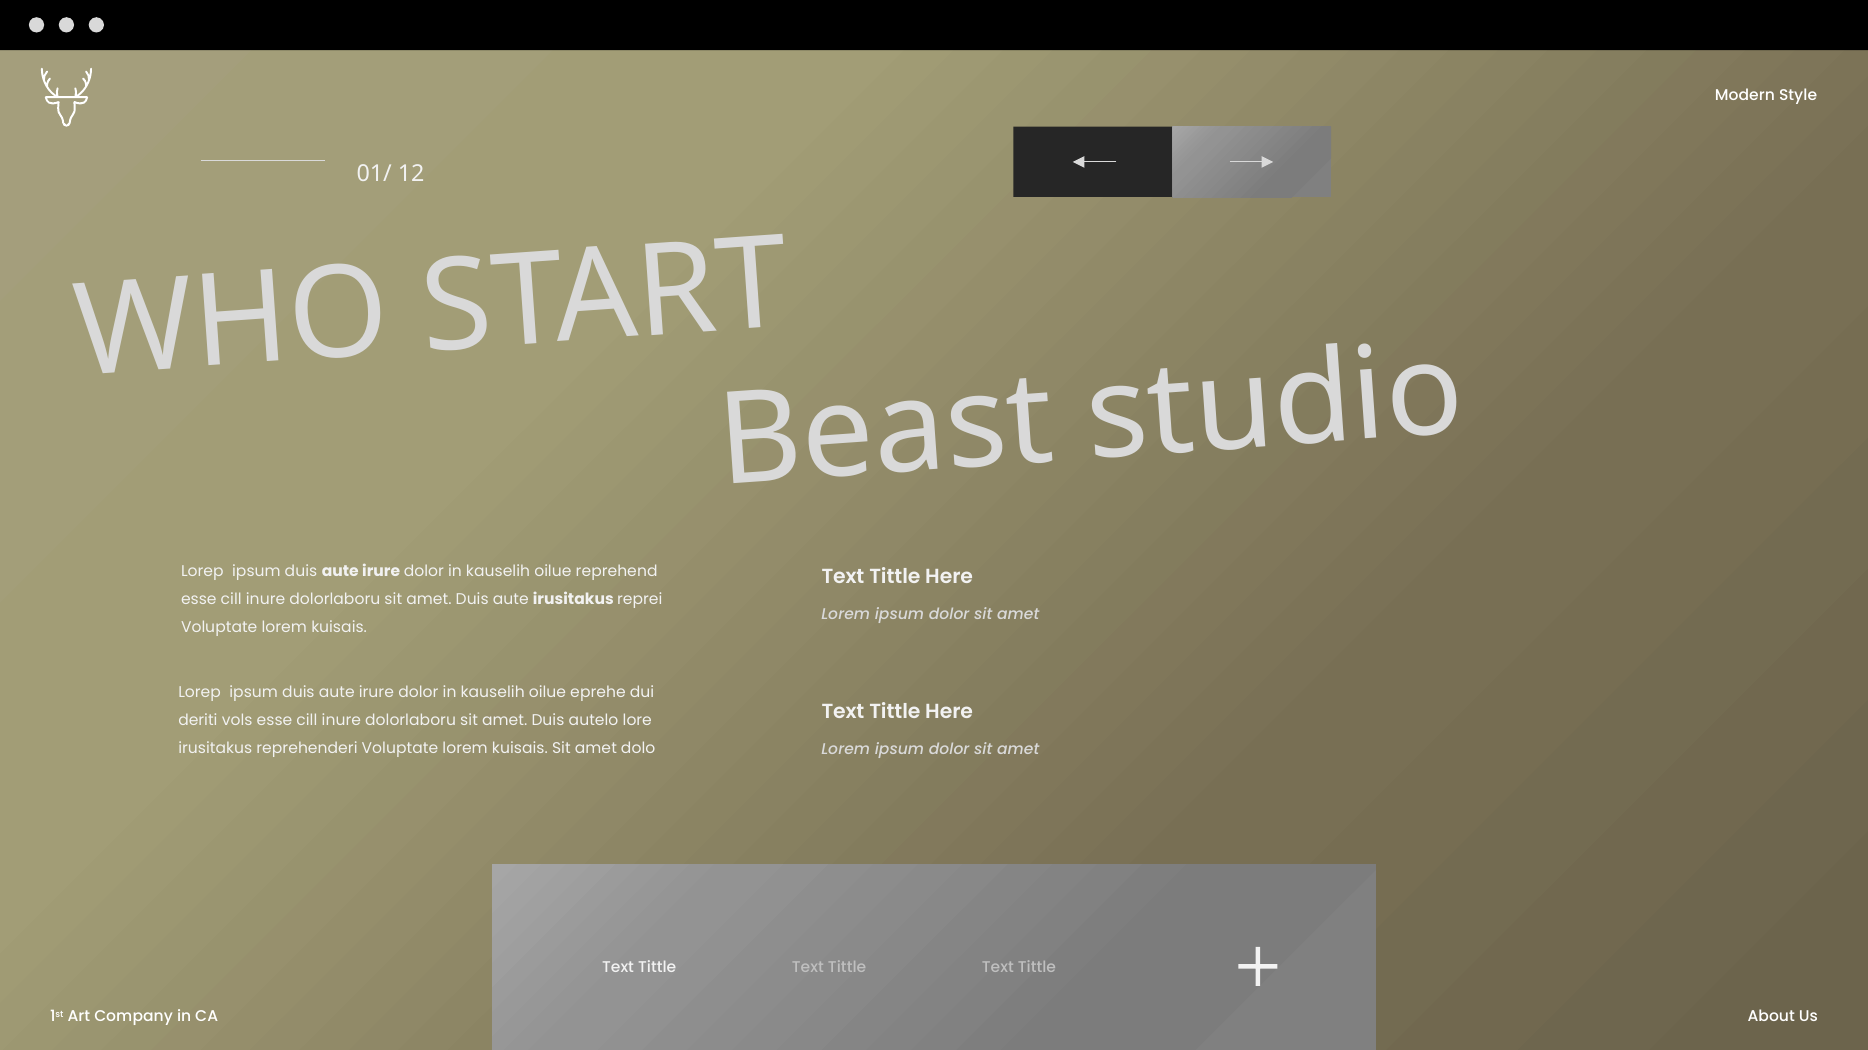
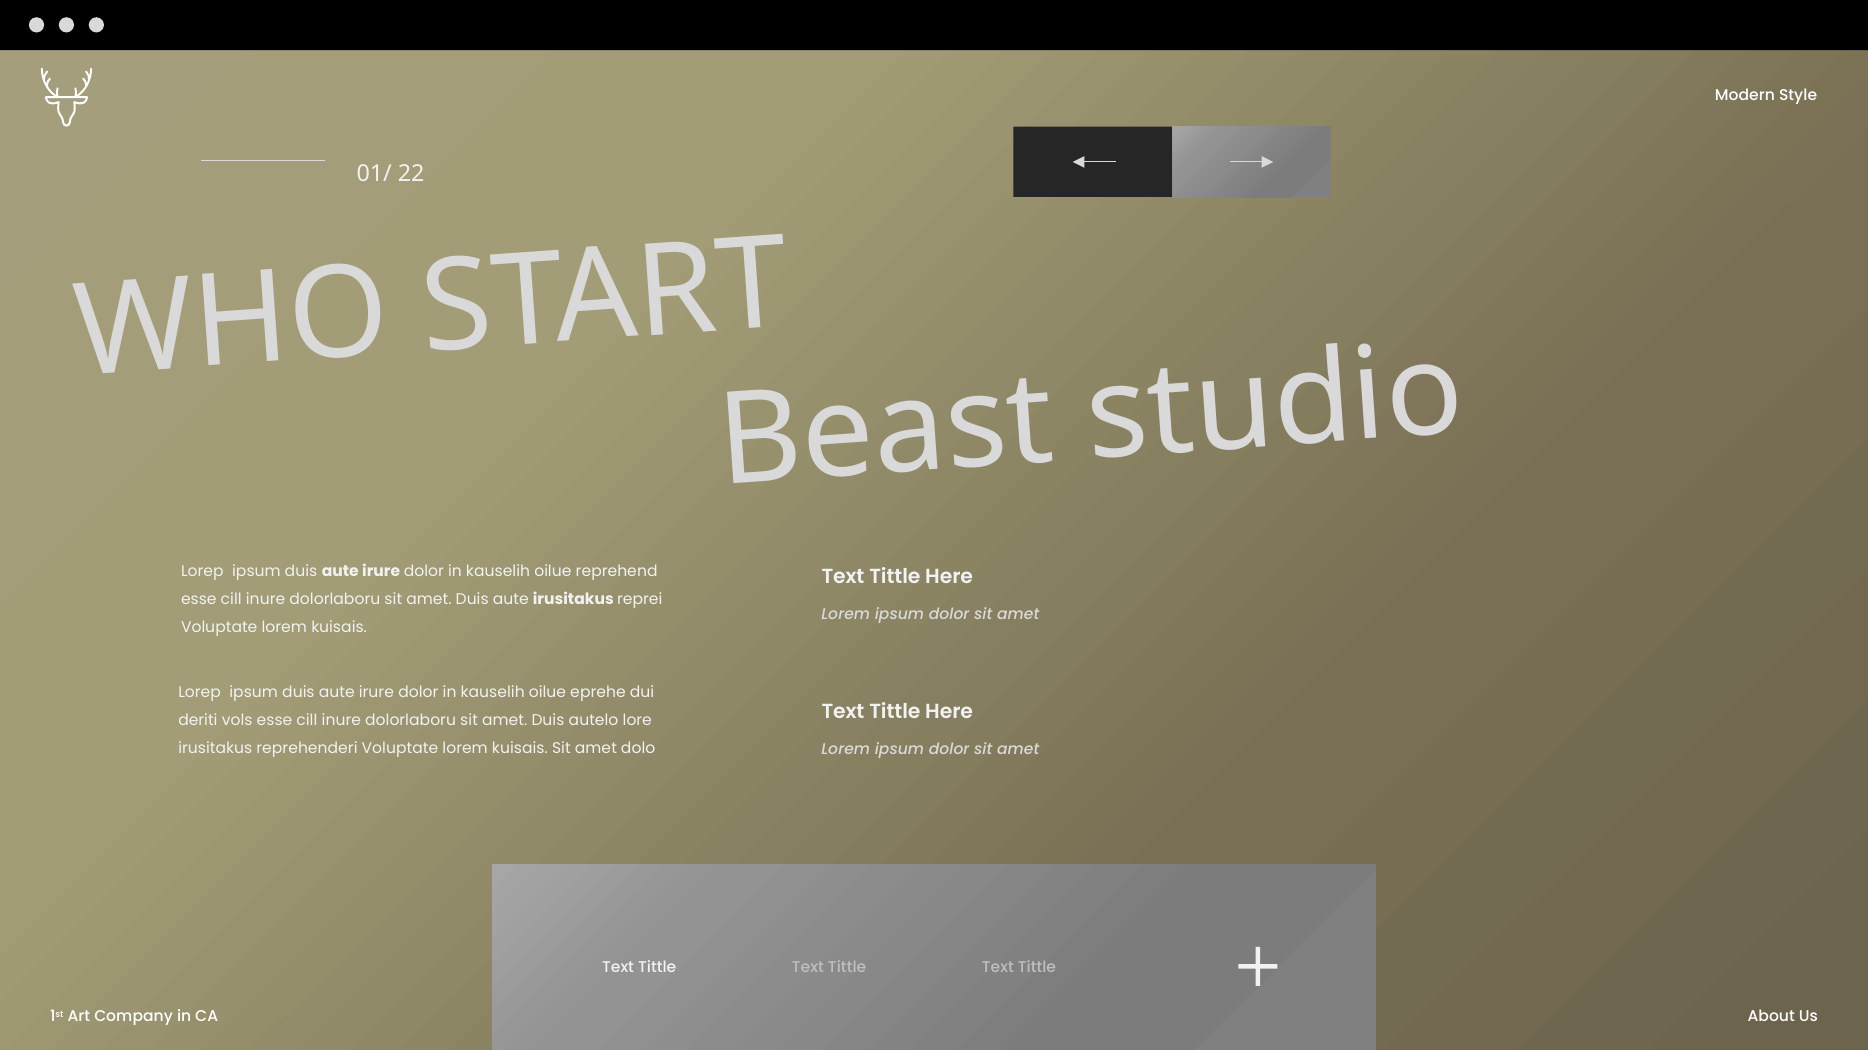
12: 12 -> 22 (411, 173)
